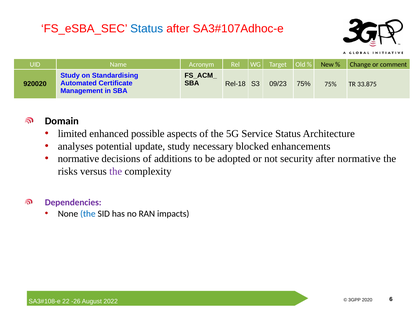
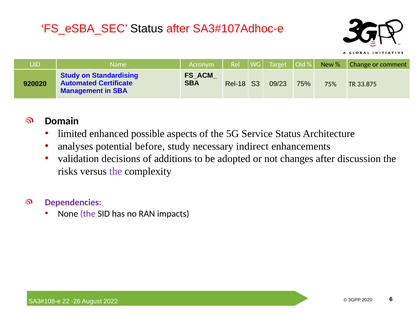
Status colour: blue -> black (147, 29)
update: update -> before (150, 146)
blocked: blocked -> indirect (252, 146)
normative: normative -> validation (78, 159)
security: security -> changes (297, 159)
after normative: normative -> discussion (359, 159)
the colour: blue -> purple (88, 213)
